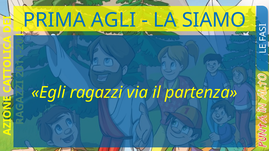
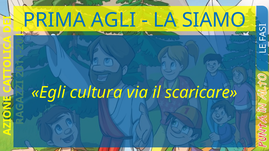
ragazzi: ragazzi -> cultura (96, 93)
partenza: partenza -> scaricare (201, 93)
